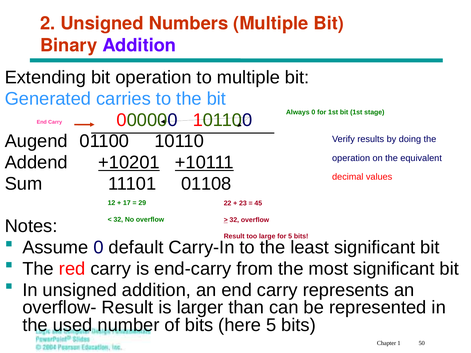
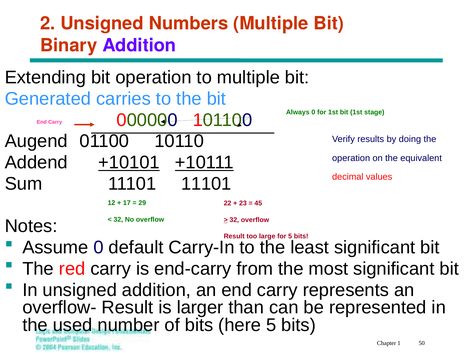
+10201: +10201 -> +10101 (129, 163)
11101 01108: 01108 -> 11101 (206, 184)
